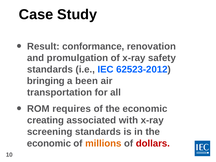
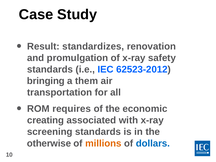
conformance: conformance -> standardizes (93, 46)
been: been -> them (87, 81)
economic: economic -> otherwise (49, 143)
dollars colour: red -> blue (153, 143)
